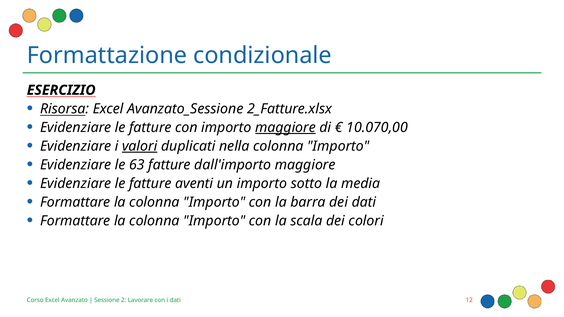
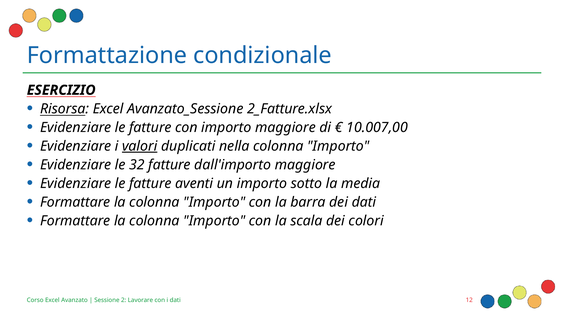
maggiore underline: present -> none (286, 128)
10.070,00: 10.070,00 -> 10.007,00 (377, 128)
63: 63 -> 32 (137, 165)
